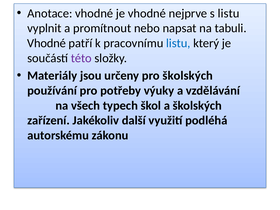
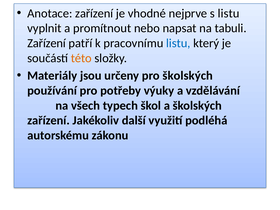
Anotace vhodné: vhodné -> zařízení (94, 13)
Vhodné: Vhodné -> Zařízení (47, 43)
této colour: purple -> orange (81, 58)
